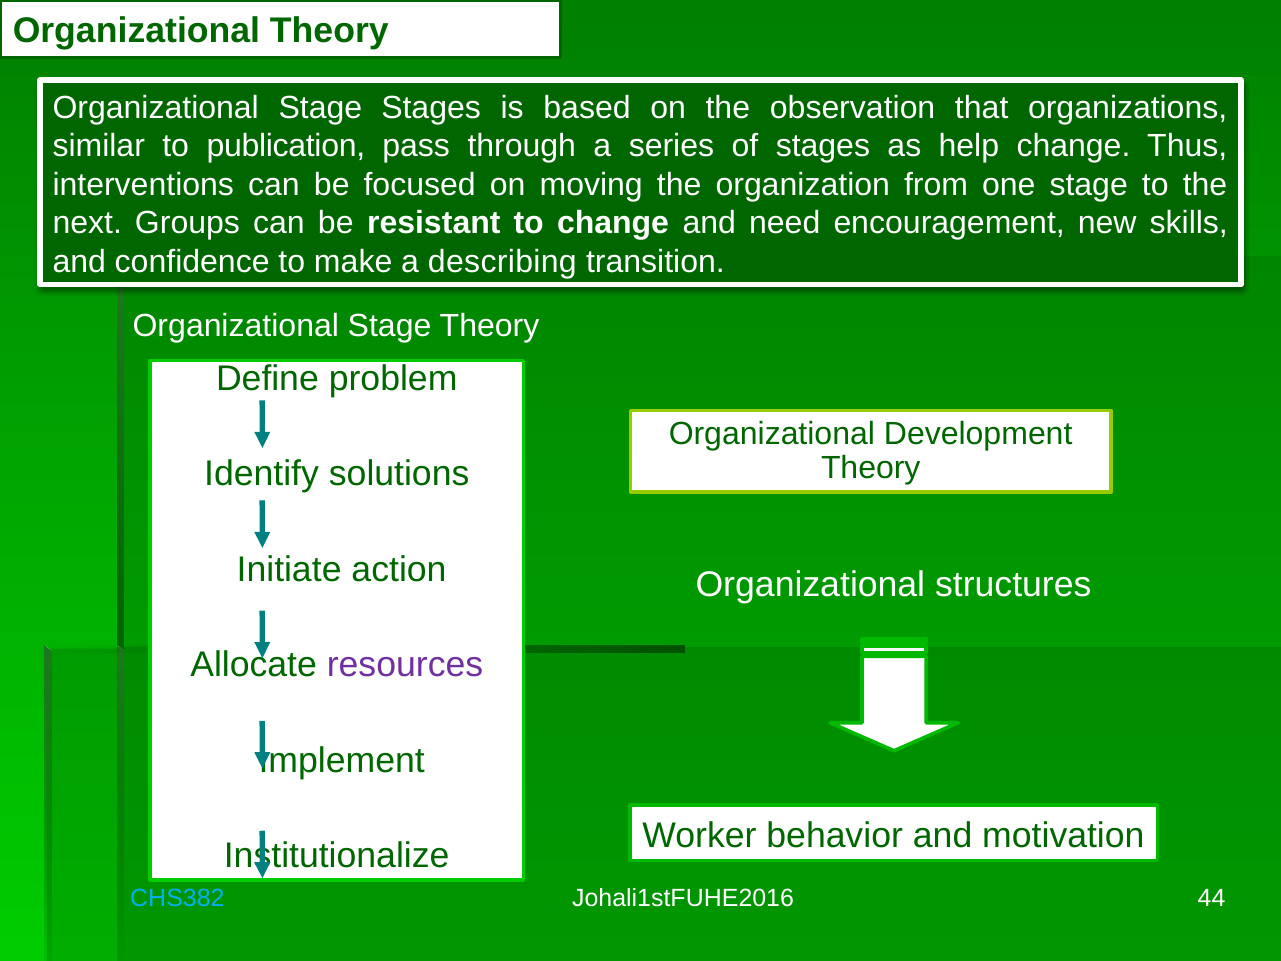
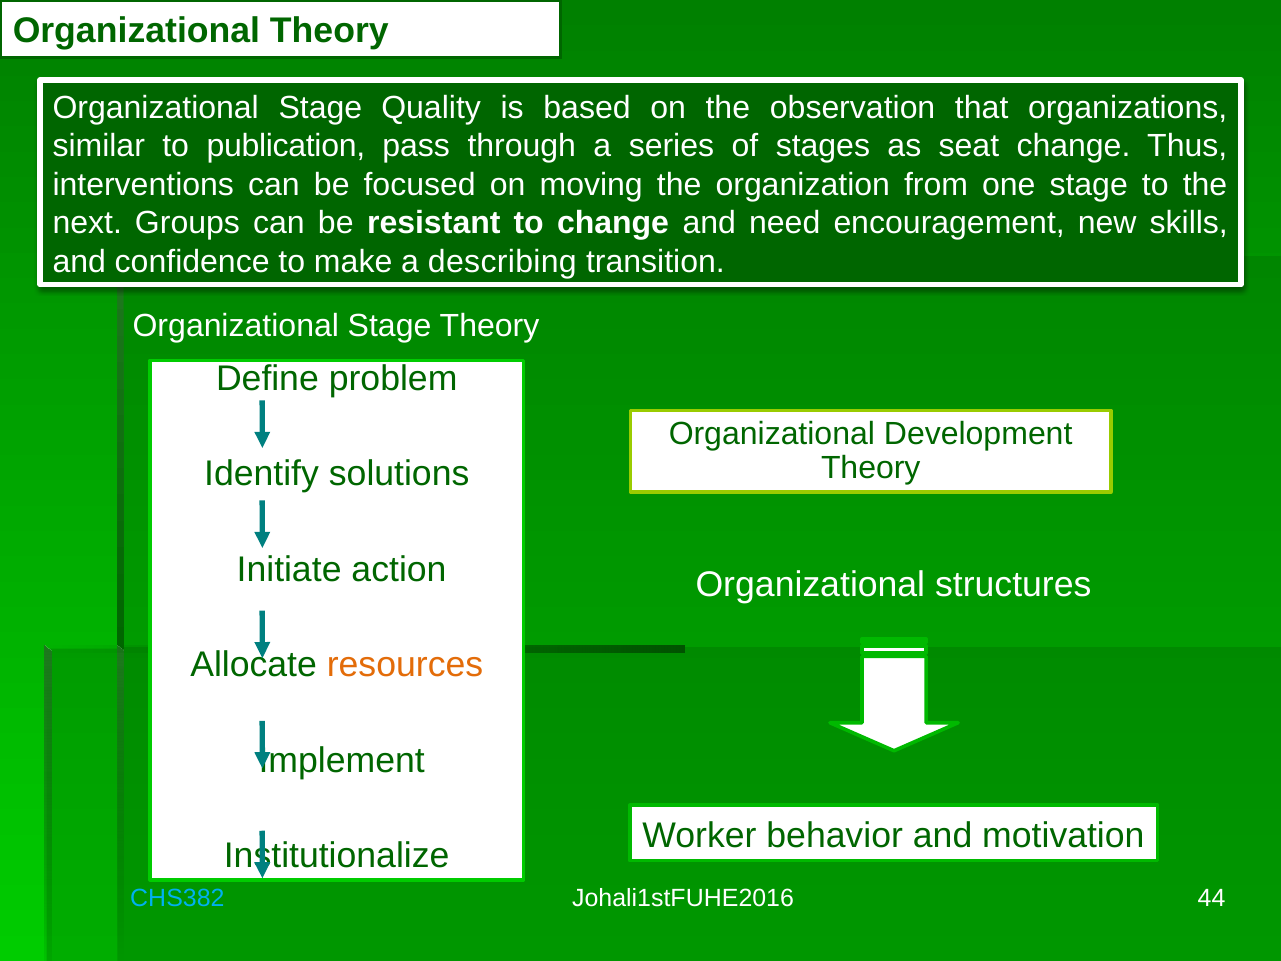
Stage Stages: Stages -> Quality (431, 108)
help: help -> seat (969, 146)
resources colour: purple -> orange (405, 665)
